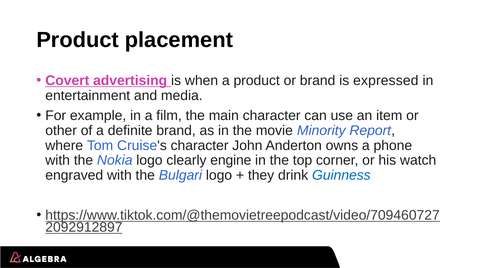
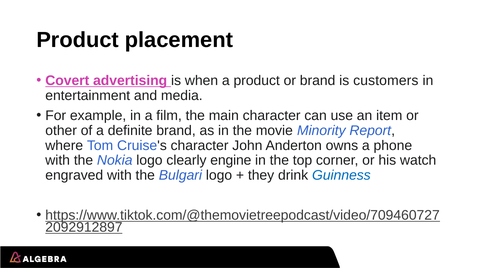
expressed: expressed -> customers (386, 81)
